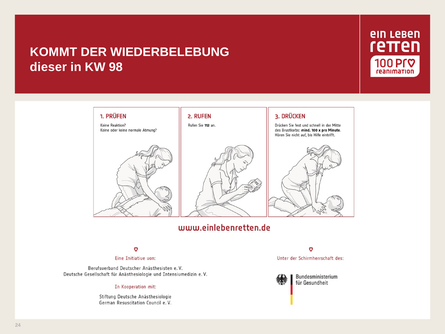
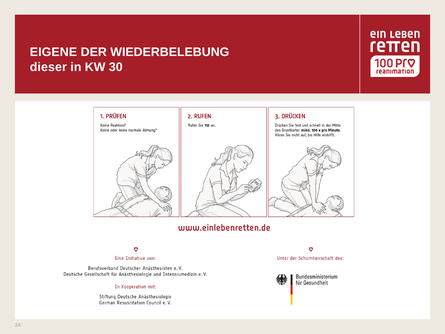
KOMMT: KOMMT -> EIGENE (53, 52)
98: 98 -> 30 (116, 67)
